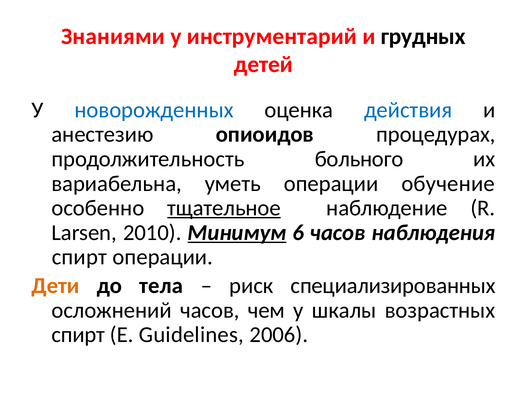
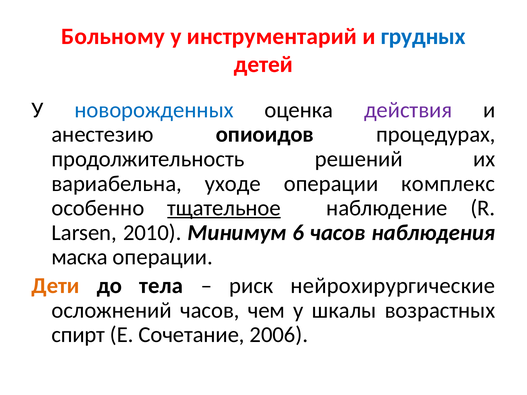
Знаниями: Знаниями -> Больному (113, 36)
грудных colour: black -> blue (423, 36)
действия colour: blue -> purple (408, 110)
больного: больного -> решений (359, 159)
уметь: уметь -> уходе (233, 184)
обучение: обучение -> комплекс (448, 184)
Минимум underline: present -> none (237, 233)
спирт: спирт -> маска (80, 257)
специализированных: специализированных -> нейрохирургические (393, 286)
Guidelines: Guidelines -> Сочетание (192, 335)
